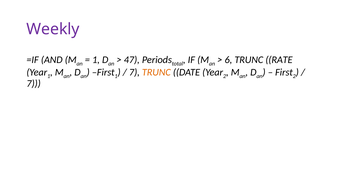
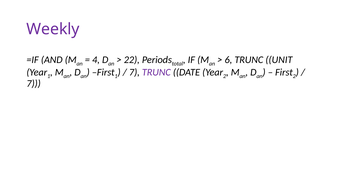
1: 1 -> 4 (96, 60)
47: 47 -> 22 (132, 60)
RATE: RATE -> UNIT (279, 60)
TRUNC colour: orange -> purple (156, 72)
